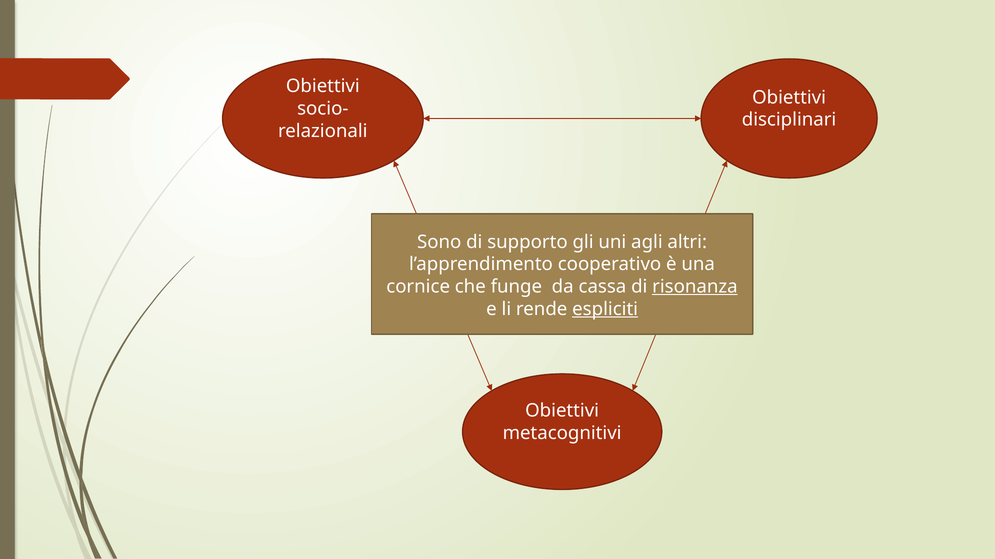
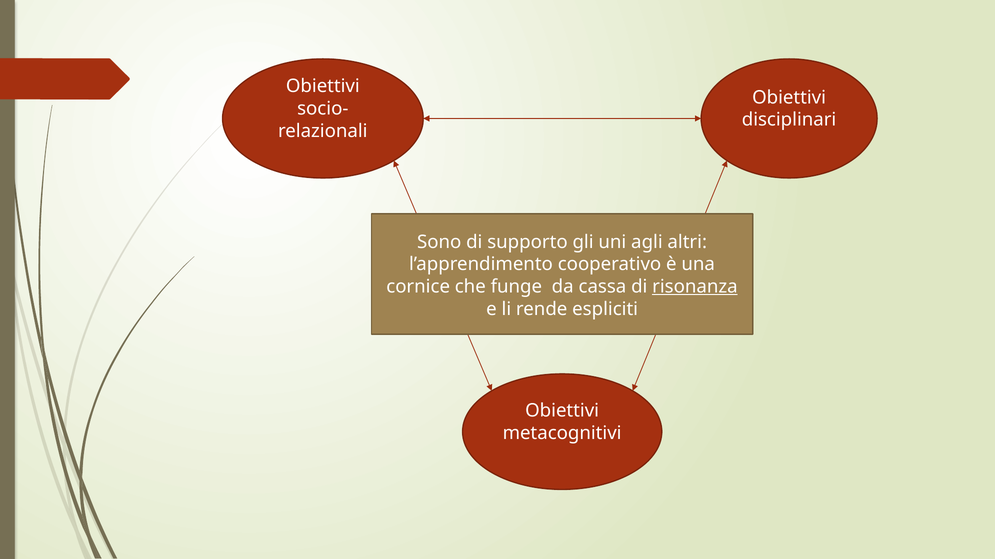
espliciti underline: present -> none (605, 309)
